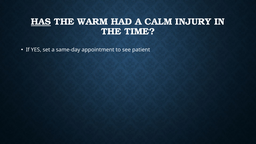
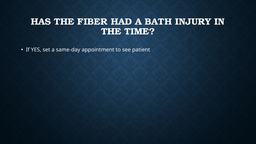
HAS underline: present -> none (41, 22)
WARM: WARM -> FIBER (93, 22)
CALM: CALM -> BATH (158, 22)
